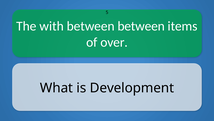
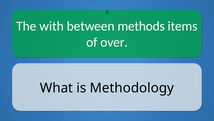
between between: between -> methods (141, 26)
Development: Development -> Methodology (132, 88)
